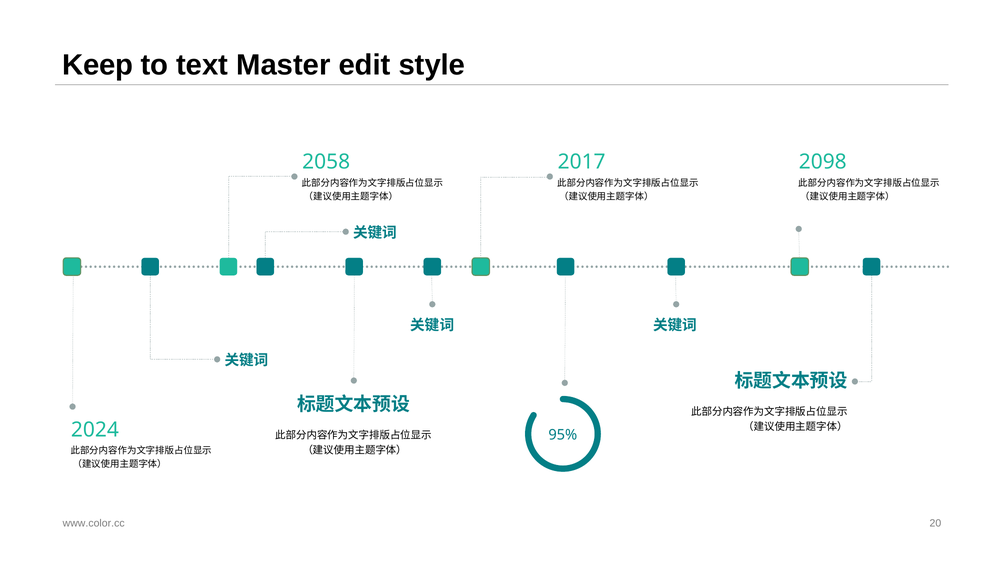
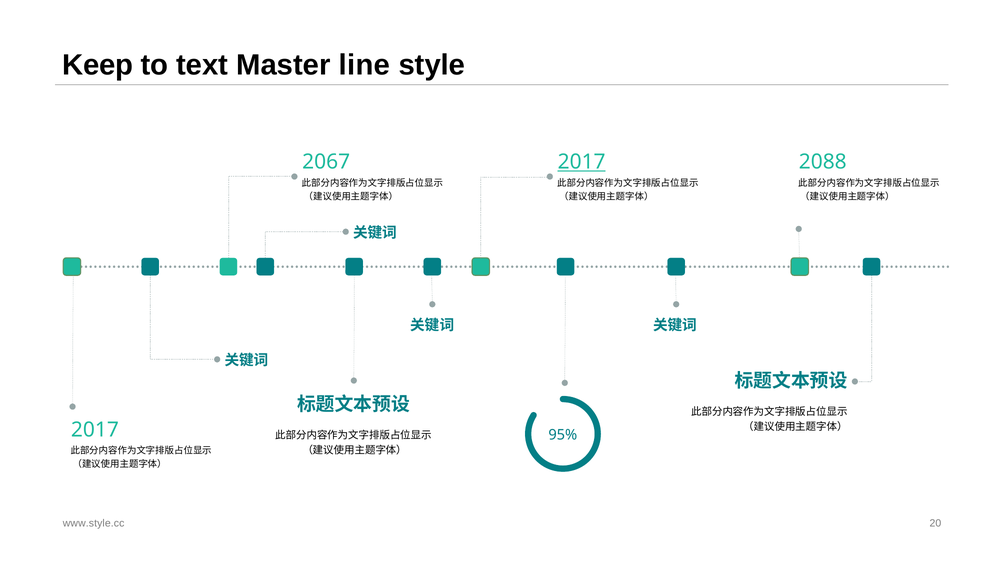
edit: edit -> line (364, 65)
2058: 2058 -> 2067 (326, 162)
2017 underline: none -> present (582, 162)
2098: 2098 -> 2088 (823, 162)
2024: 2024 -> 2017 (95, 430)
www.color.cc: www.color.cc -> www.style.cc (94, 523)
